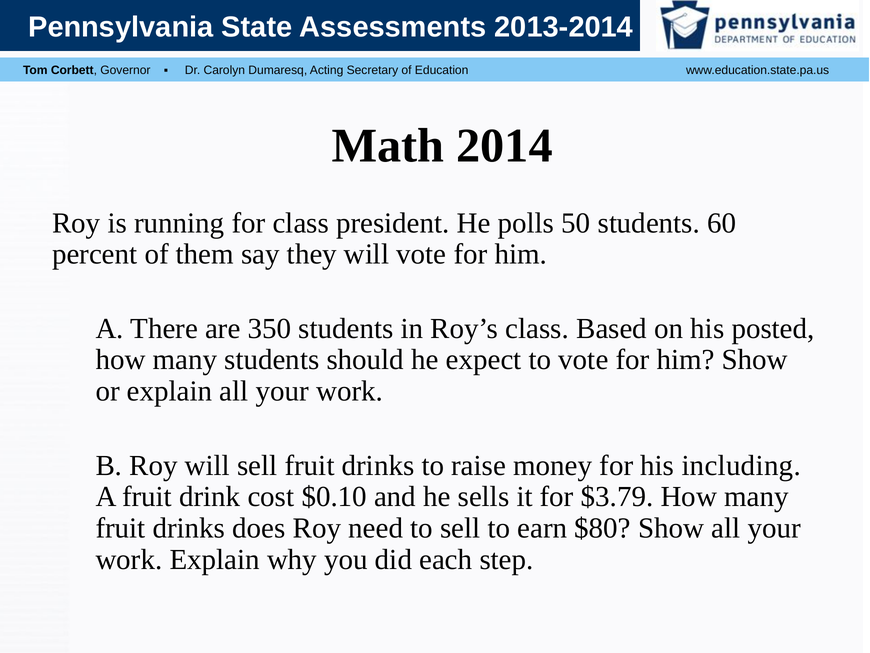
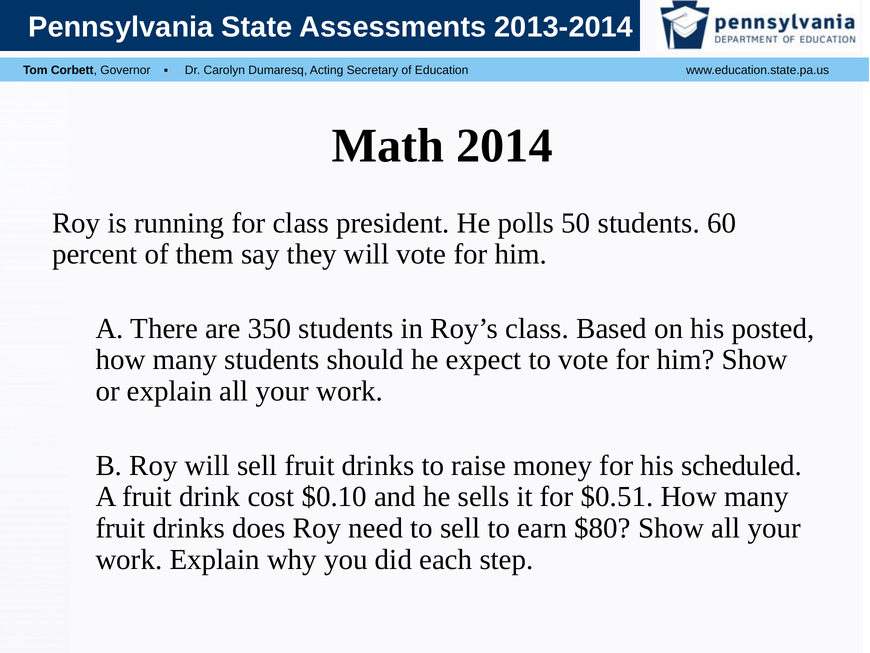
including: including -> scheduled (742, 465)
$3.79: $3.79 -> $0.51 (617, 496)
